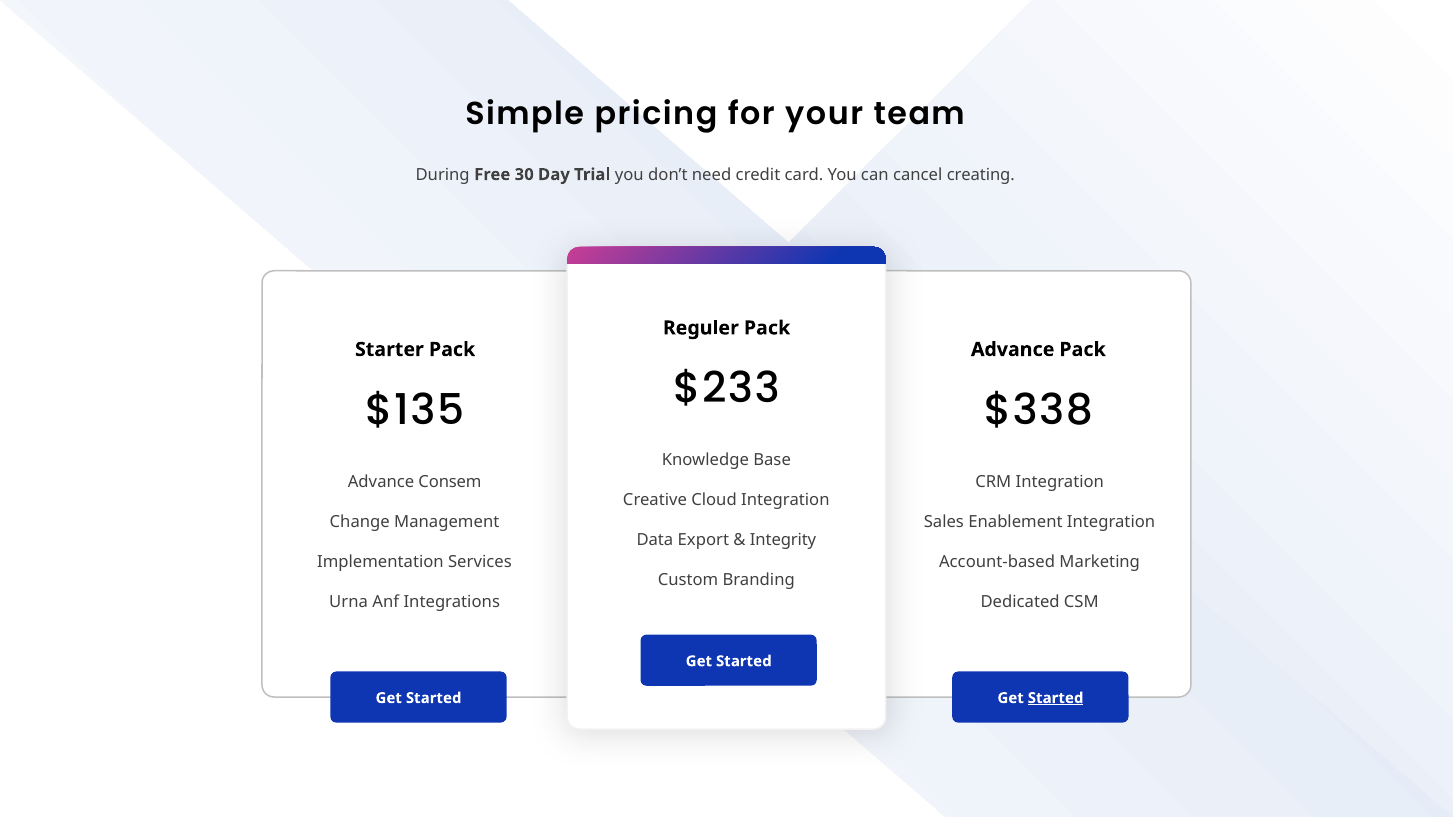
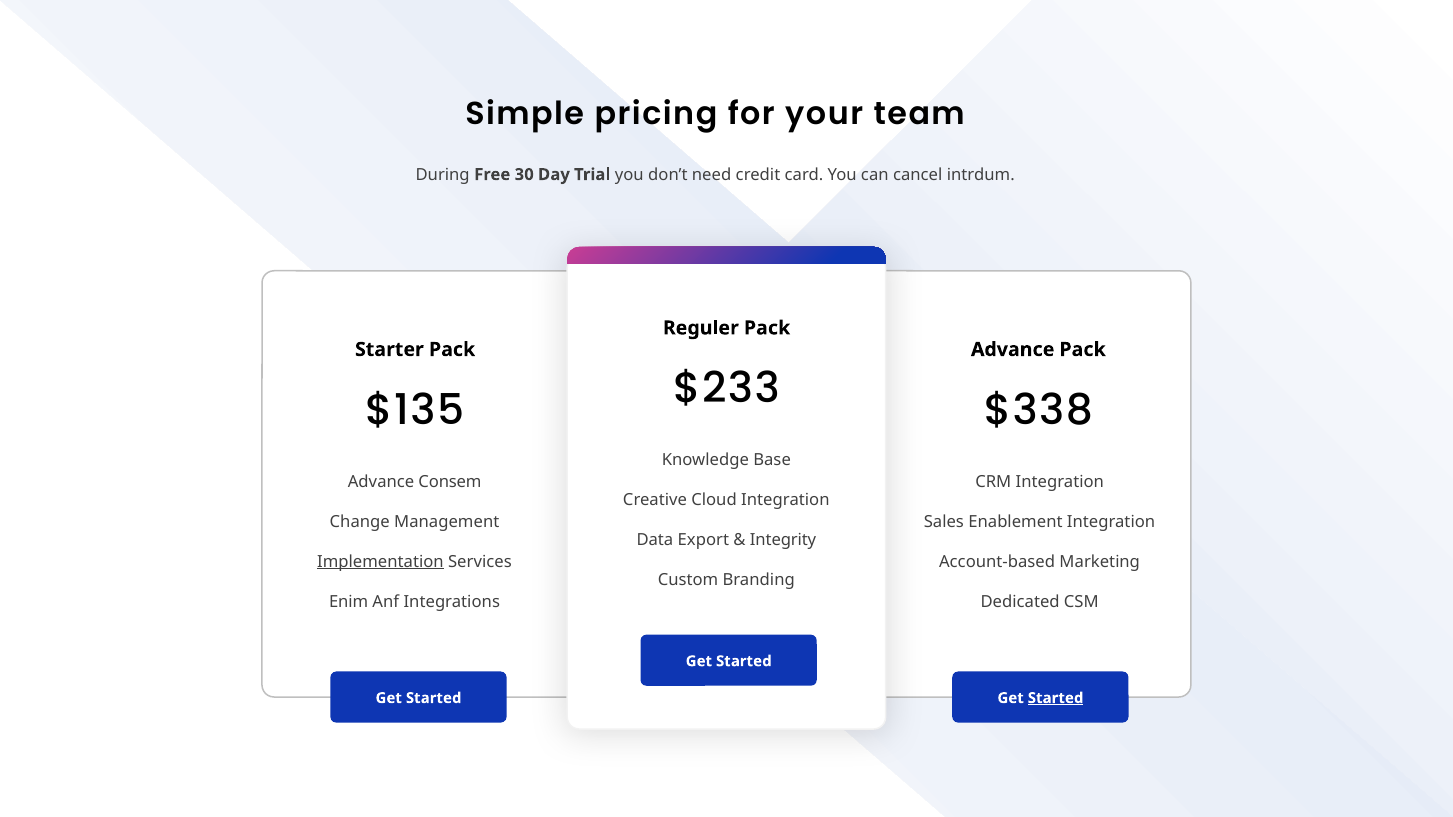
creating: creating -> intrdum (981, 175)
Implementation underline: none -> present (380, 562)
Urna: Urna -> Enim (349, 602)
